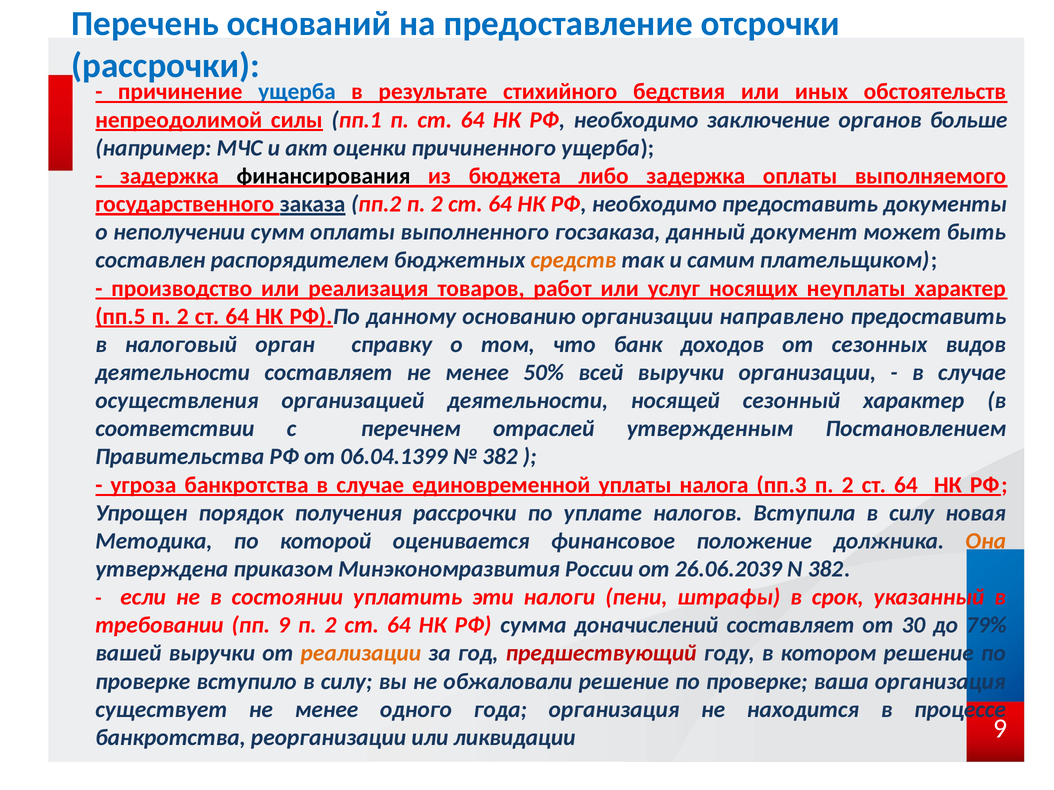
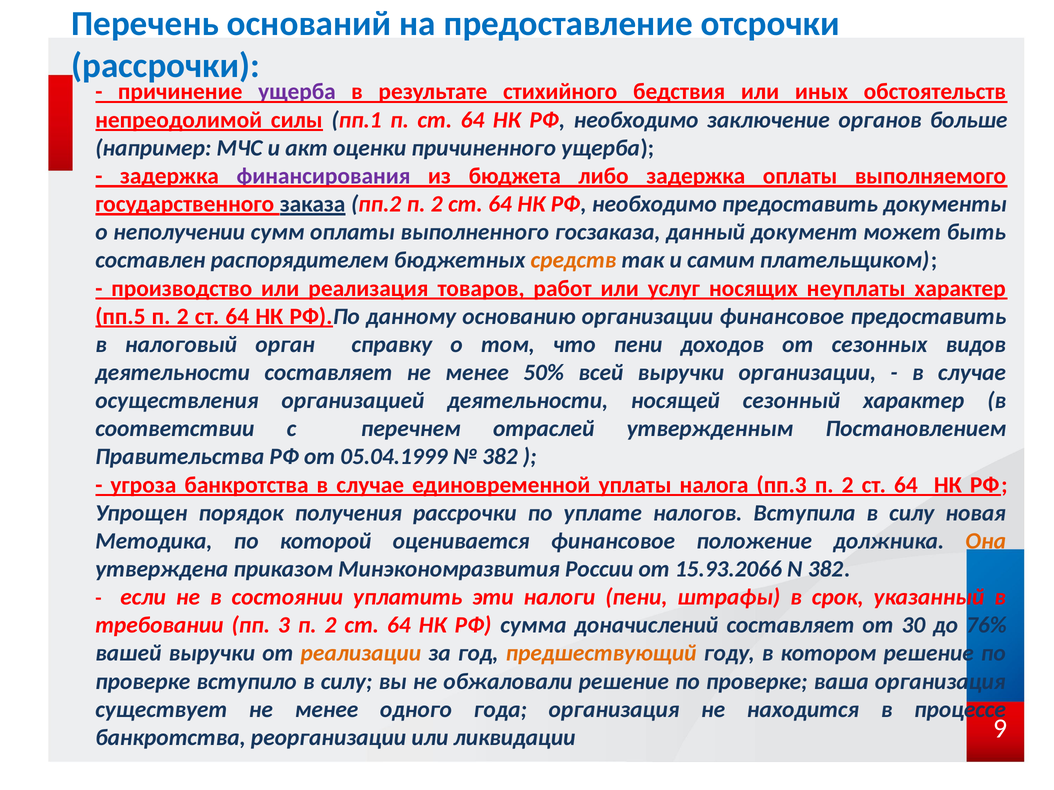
ущерба colour: blue -> purple (297, 92)
финансирования colour: black -> purple (323, 176)
организации направлено: направлено -> финансовое (782, 317)
что банк: банк -> пени (638, 345)
06.04.1399: 06.04.1399 -> 05.04.1999 (394, 457)
26.06.2039: 26.06.2039 -> 15.93.2066 (728, 569)
пп 9: 9 -> 3 (284, 626)
79%: 79% -> 76% (986, 626)
предшествующий colour: red -> orange (601, 654)
